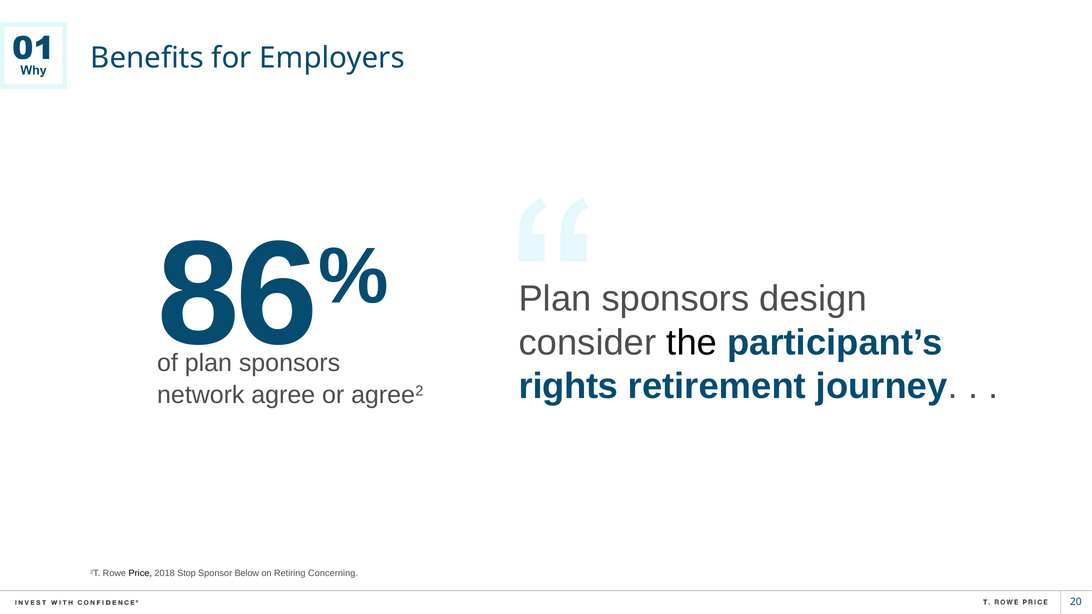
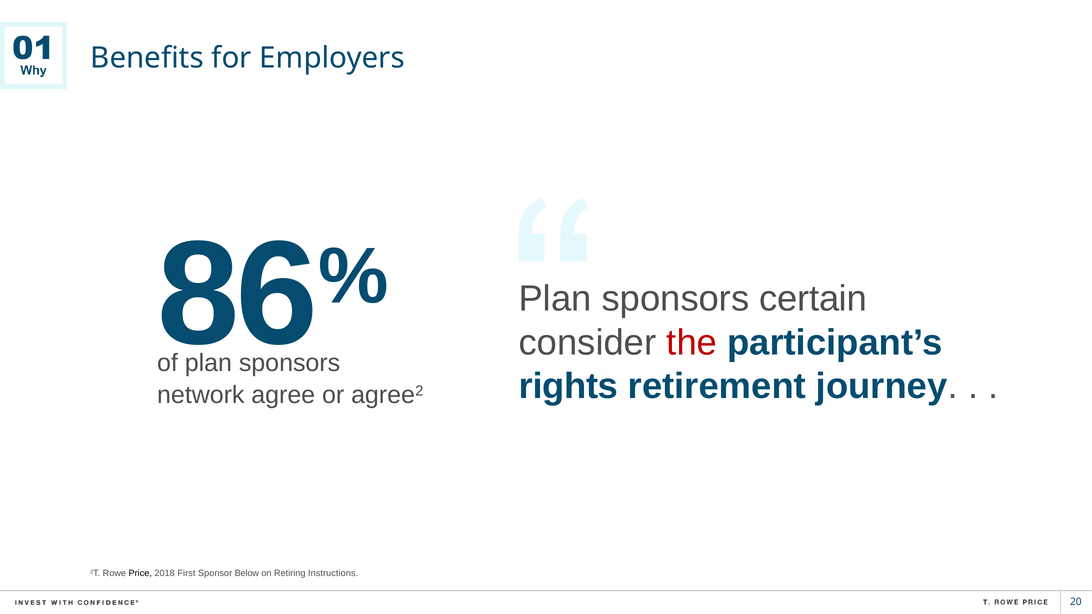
design: design -> certain (813, 299)
the colour: black -> red (692, 343)
Stop: Stop -> First (186, 574)
Concerning: Concerning -> Instructions (333, 574)
